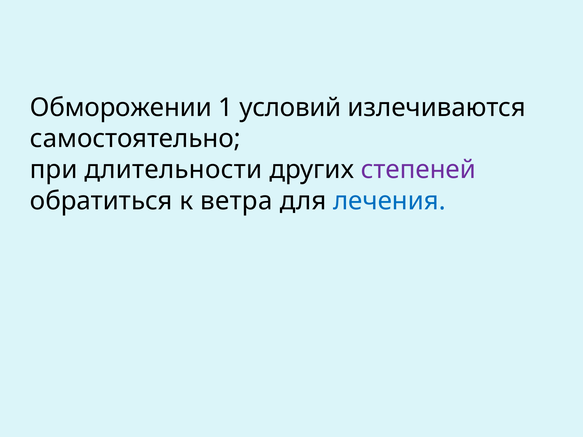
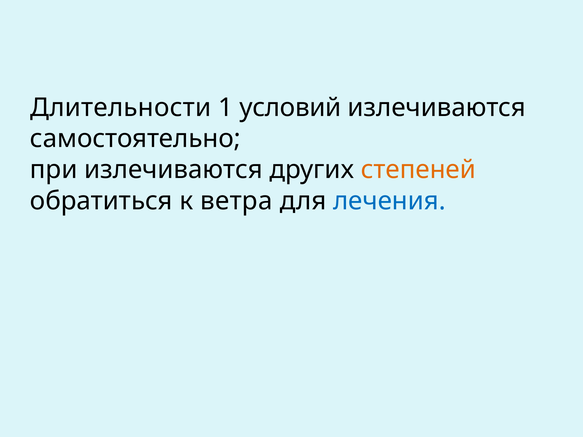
Обморожении: Обморожении -> Длительности (121, 108)
при длительности: длительности -> излечиваются (173, 170)
степеней colour: purple -> orange (418, 170)
